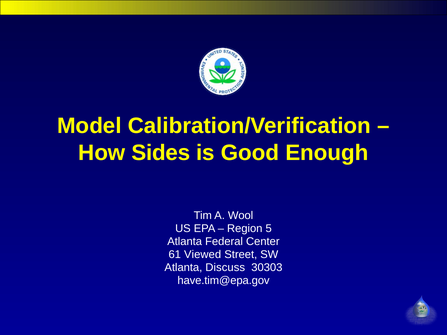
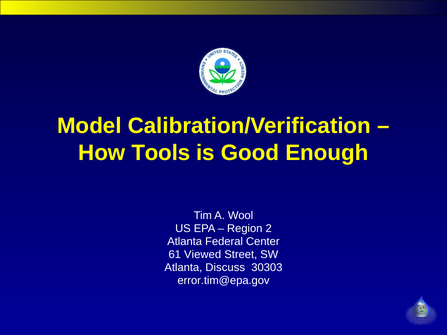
Sides: Sides -> Tools (161, 153)
5: 5 -> 2 (269, 229)
have.tim@epa.gov: have.tim@epa.gov -> error.tim@epa.gov (223, 281)
